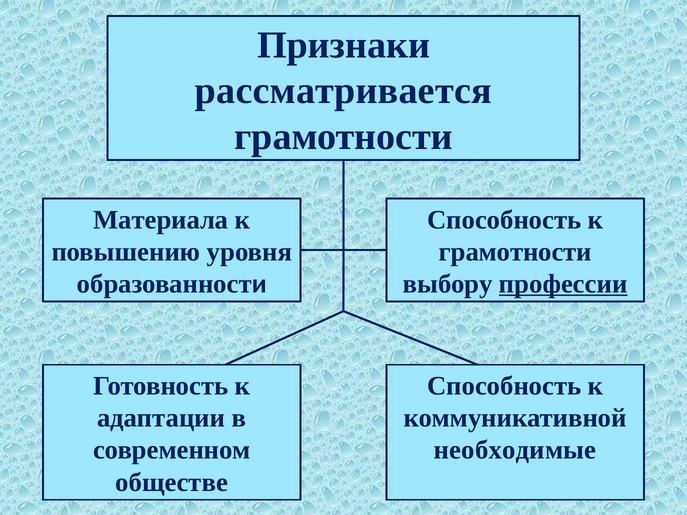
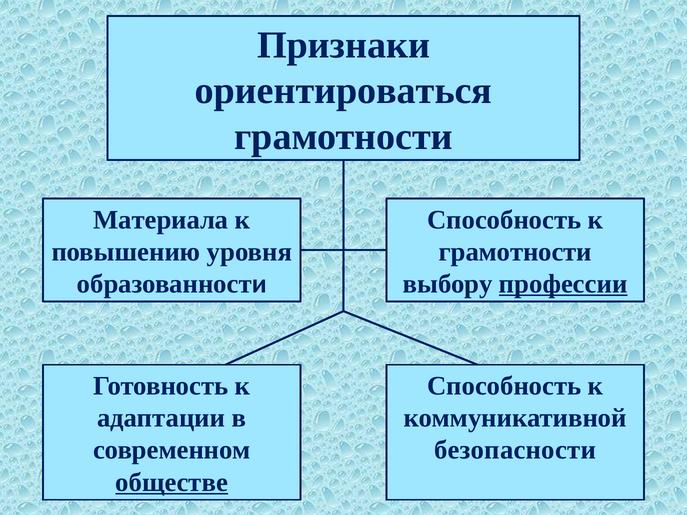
рассматривается: рассматривается -> ориентироваться (343, 91)
необходимые: необходимые -> безопасности (515, 450)
обществе underline: none -> present (172, 482)
